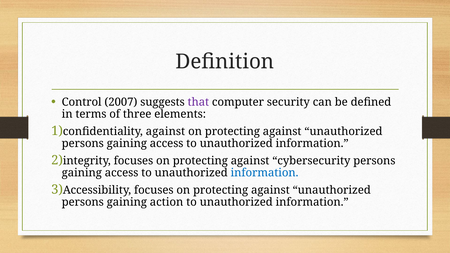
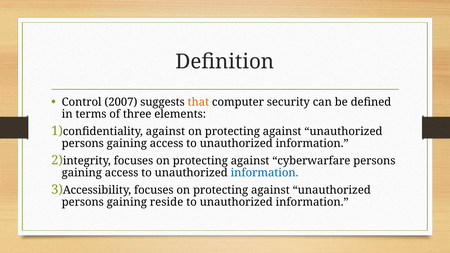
that colour: purple -> orange (198, 102)
cybersecurity: cybersecurity -> cyberwarfare (311, 161)
action: action -> reside (167, 202)
